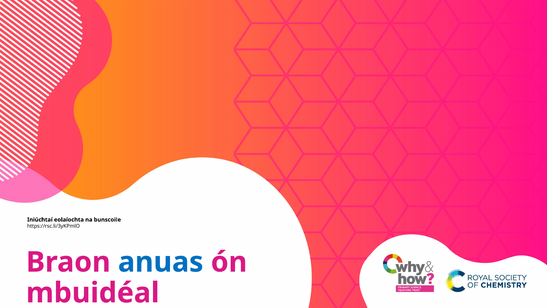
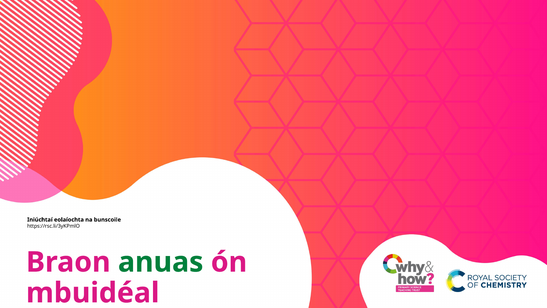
anuas colour: blue -> green (161, 262)
